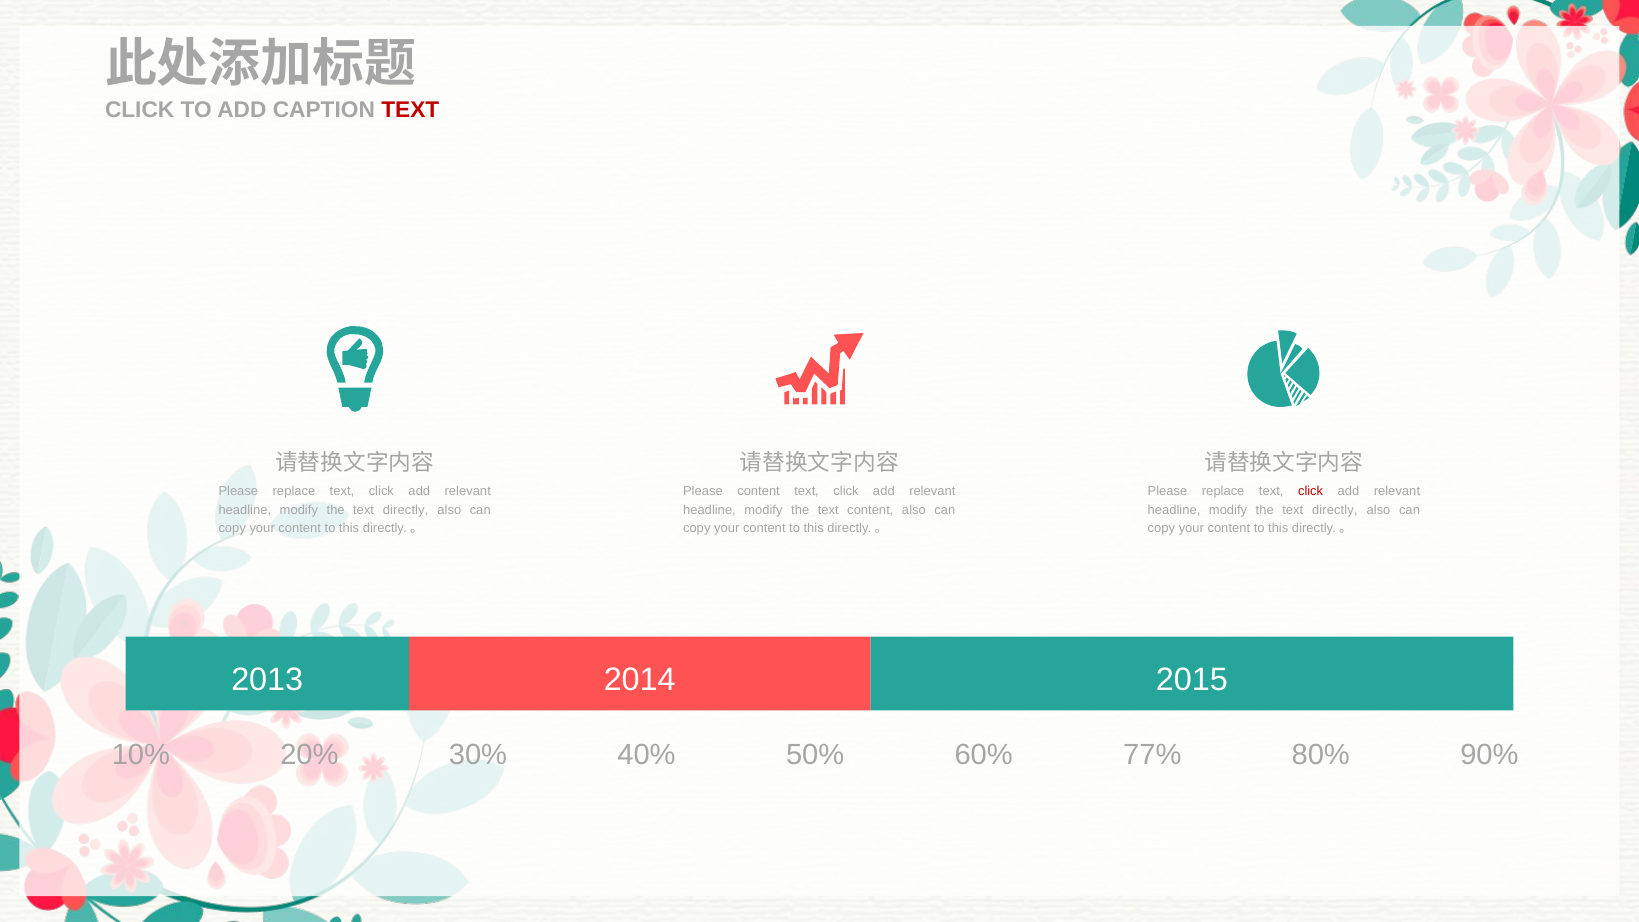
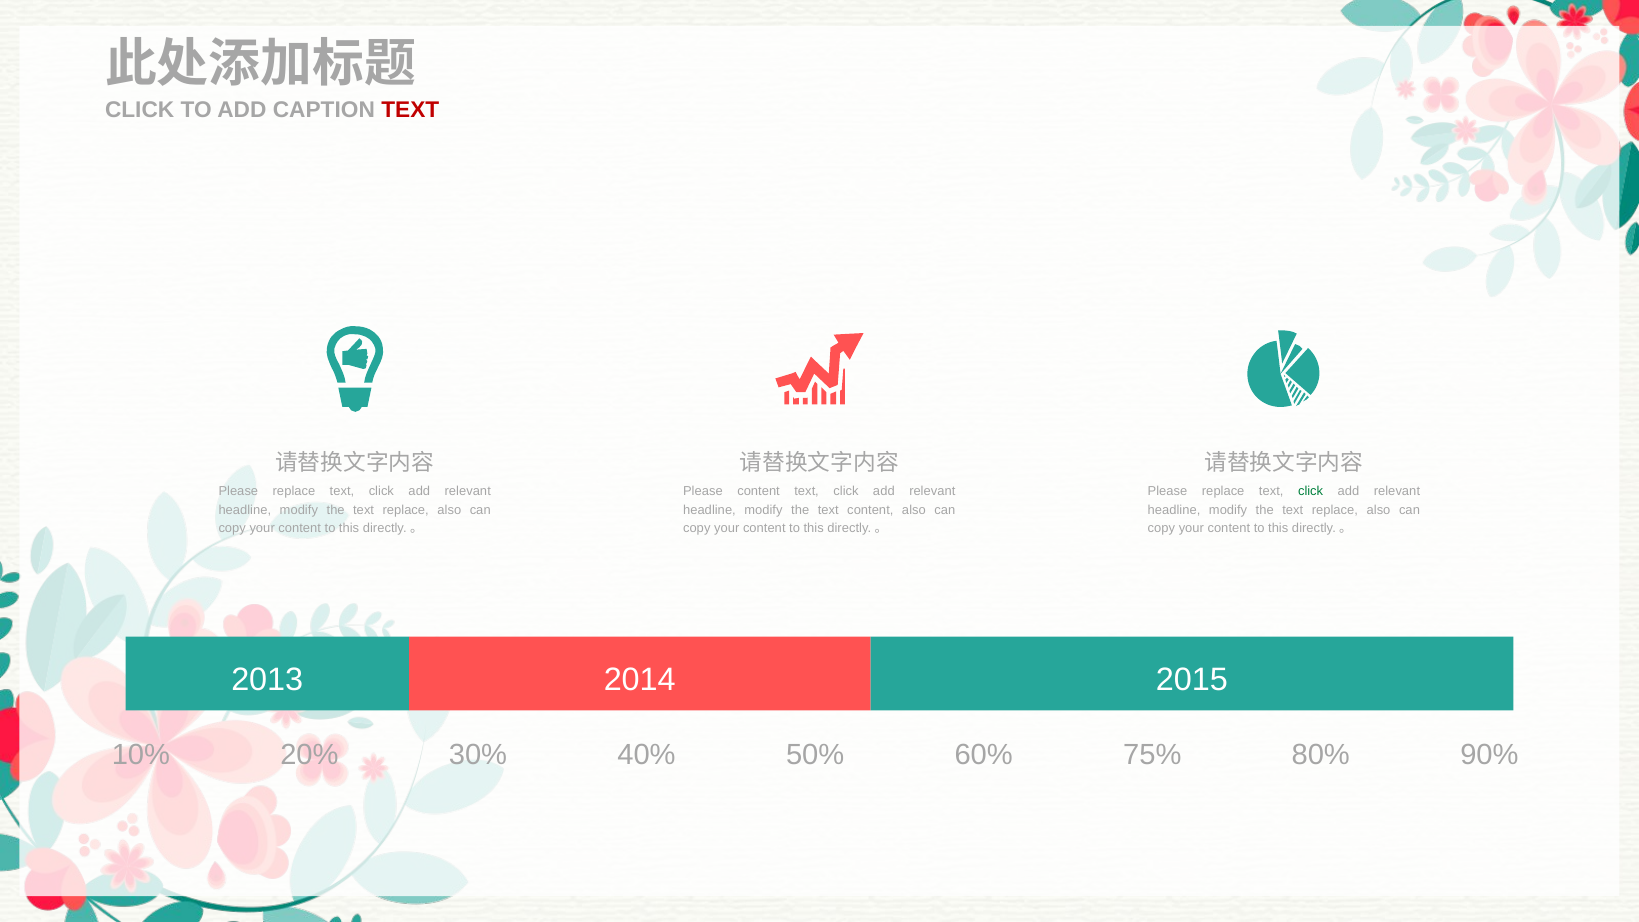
click colour: red -> green (1311, 491)
directly: directly -> replace (406, 510)
directly: directly -> replace (1335, 510)
77%: 77% -> 75% (1152, 755)
